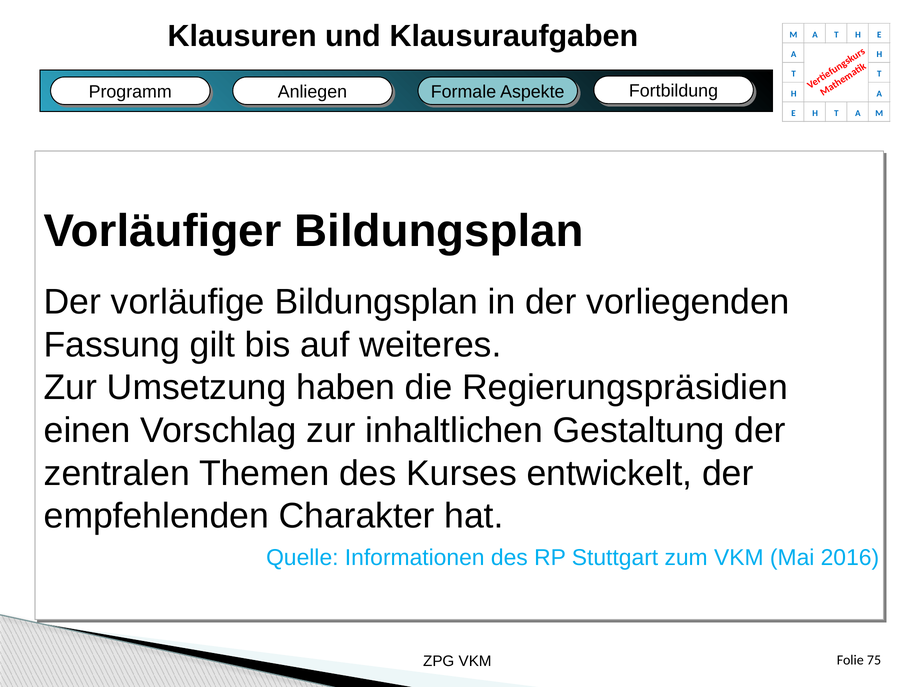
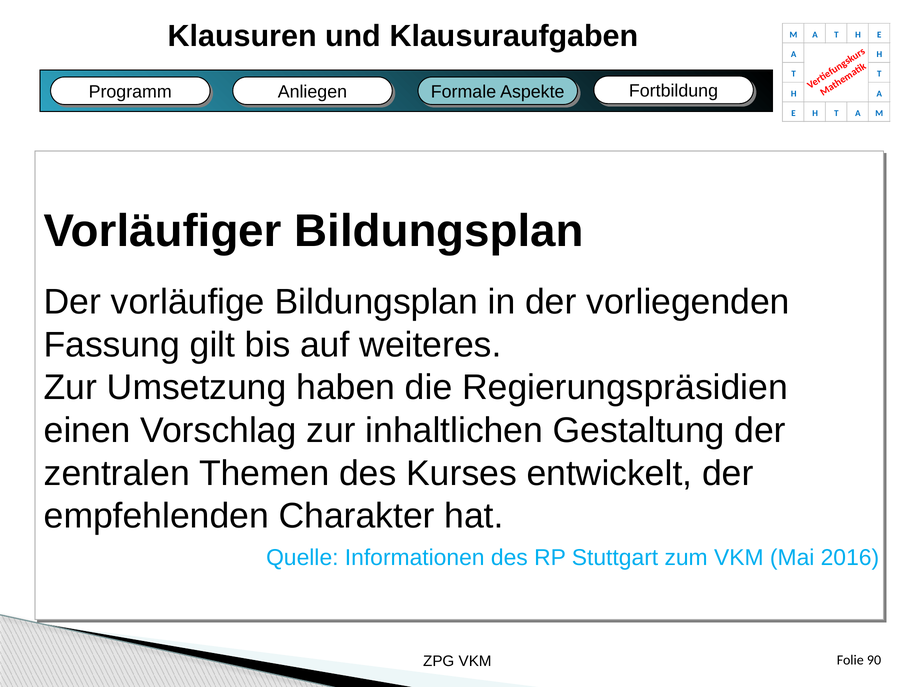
75: 75 -> 90 (874, 660)
